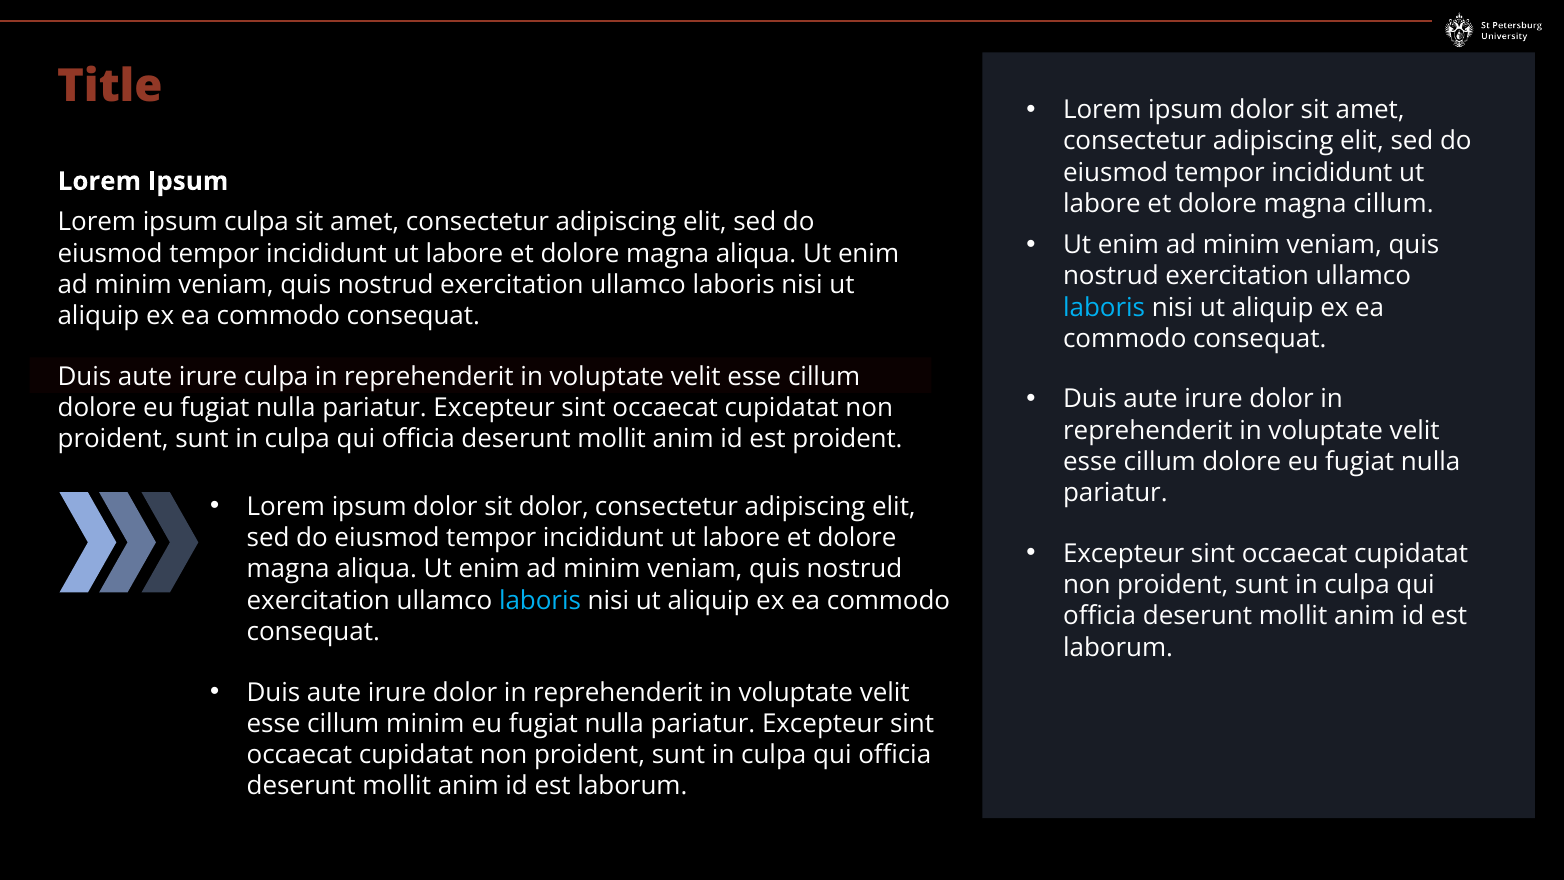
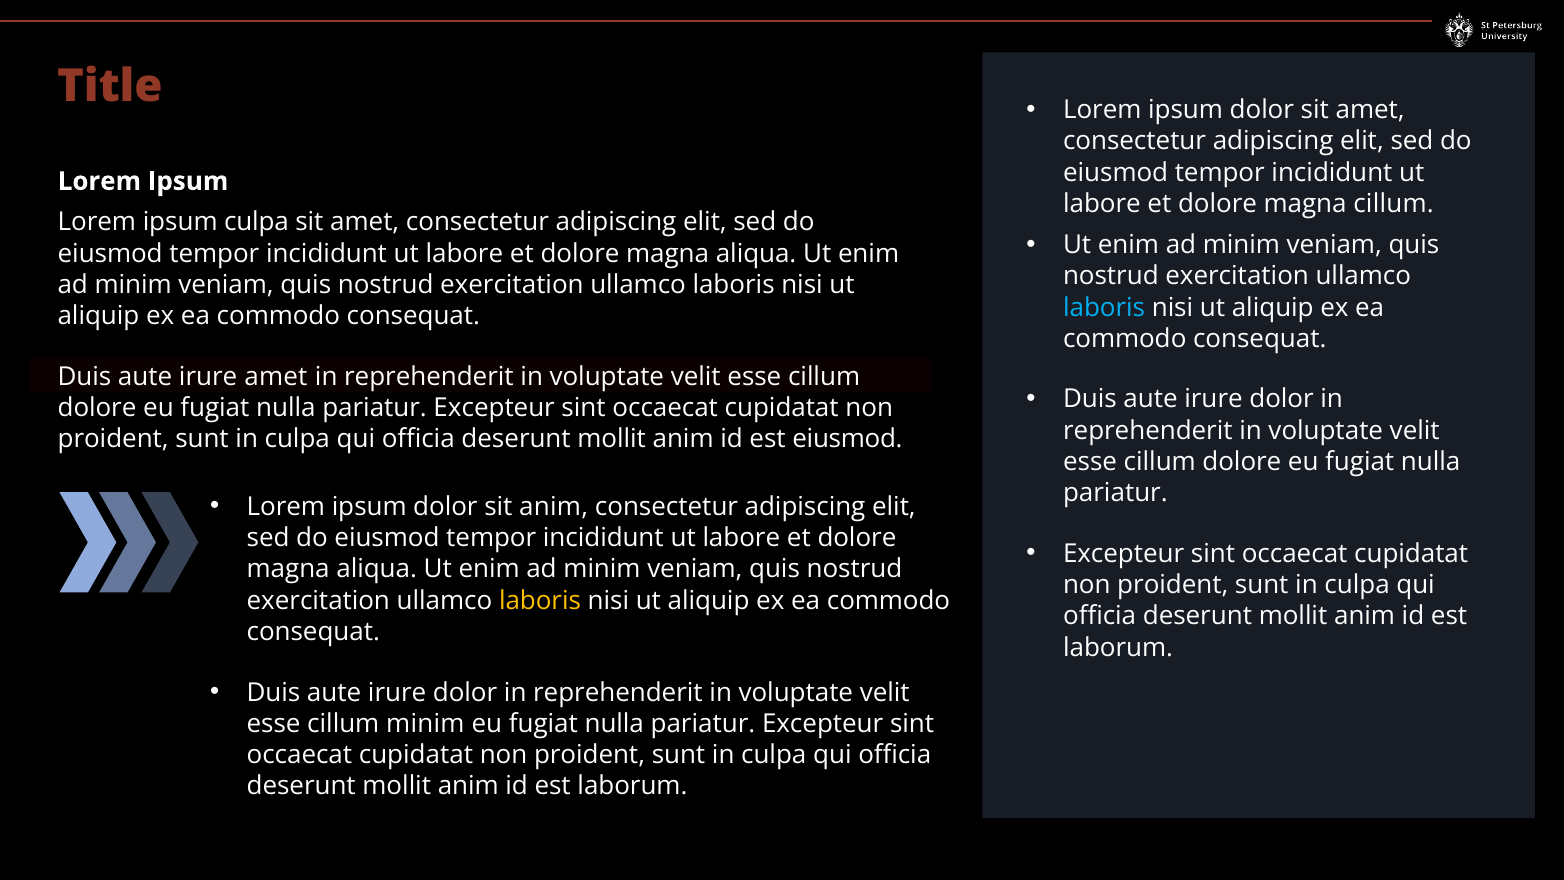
irure culpa: culpa -> amet (276, 376)
est proident: proident -> eiusmod (847, 439)
sit dolor: dolor -> anim (554, 507)
laboris colour: light blue -> yellow (540, 600)
